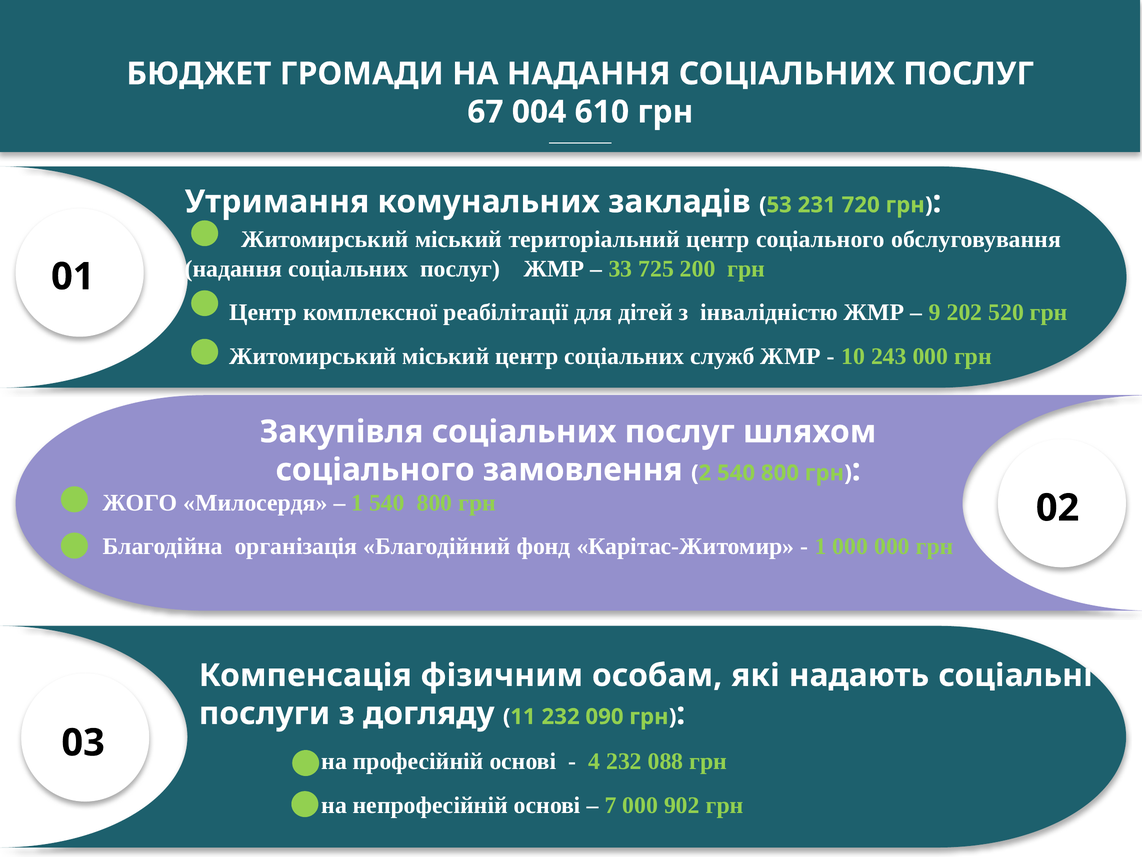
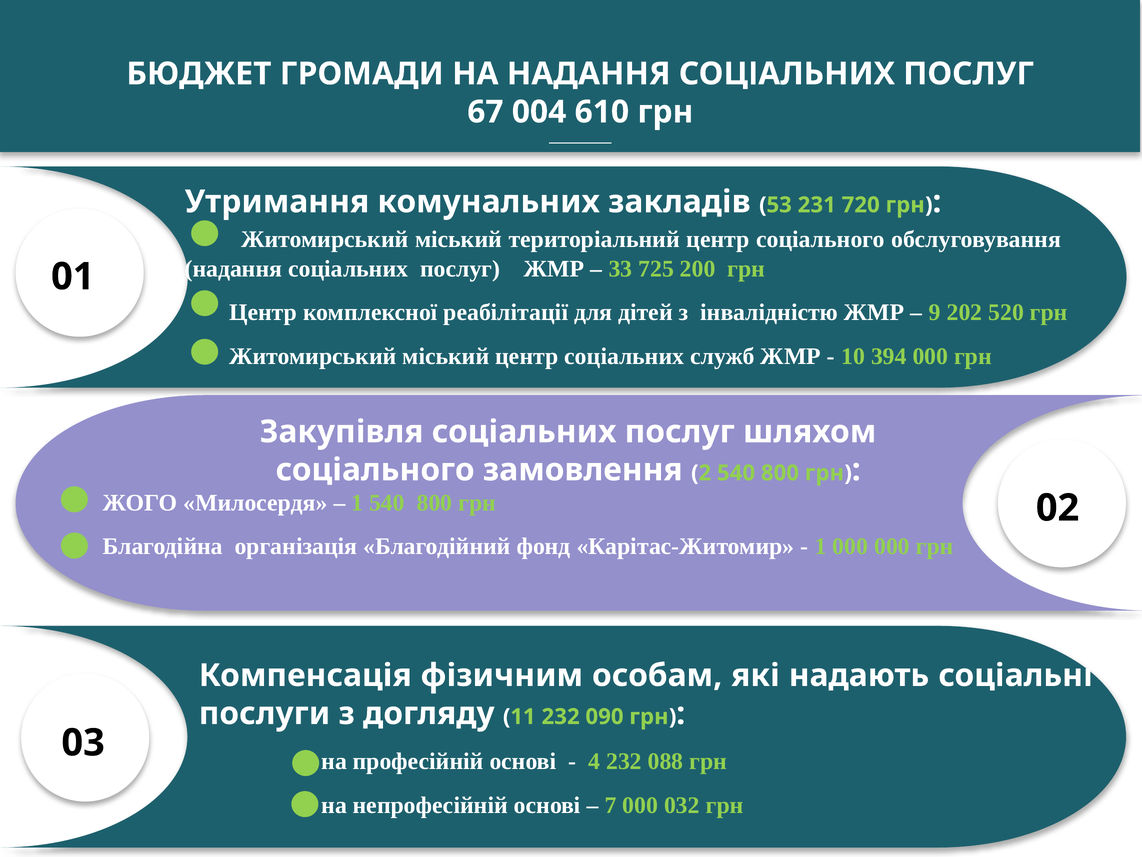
243: 243 -> 394 (889, 356)
902: 902 -> 032 (682, 805)
